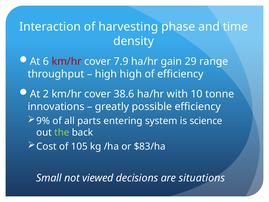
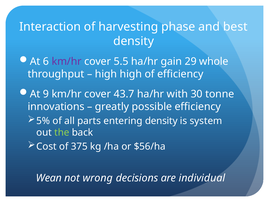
time: time -> best (235, 27)
km/hr colour: red -> purple (67, 61)
7.9: 7.9 -> 5.5 (121, 61)
range: range -> whole (214, 61)
2: 2 -> 9 (46, 94)
38.6: 38.6 -> 43.7 (124, 94)
10: 10 -> 30 (197, 94)
9%: 9% -> 5% (43, 121)
entering system: system -> density (161, 121)
science: science -> system (206, 121)
105: 105 -> 375 (79, 146)
$83/ha: $83/ha -> $56/ha (150, 146)
Small: Small -> Wean (49, 178)
viewed: viewed -> wrong (98, 178)
situations: situations -> individual (202, 178)
